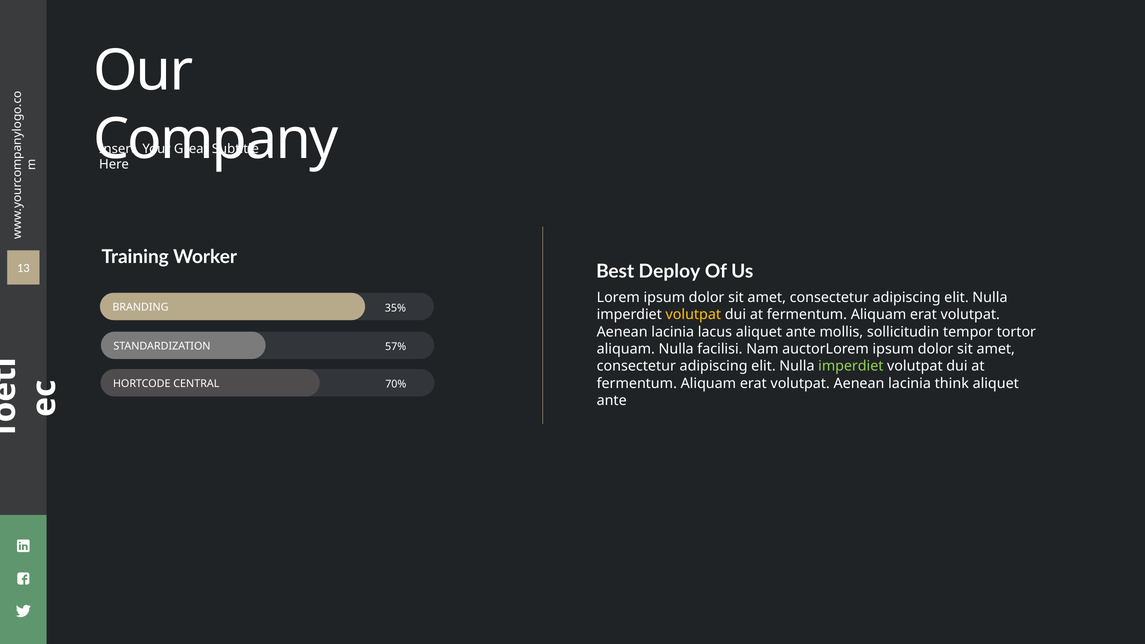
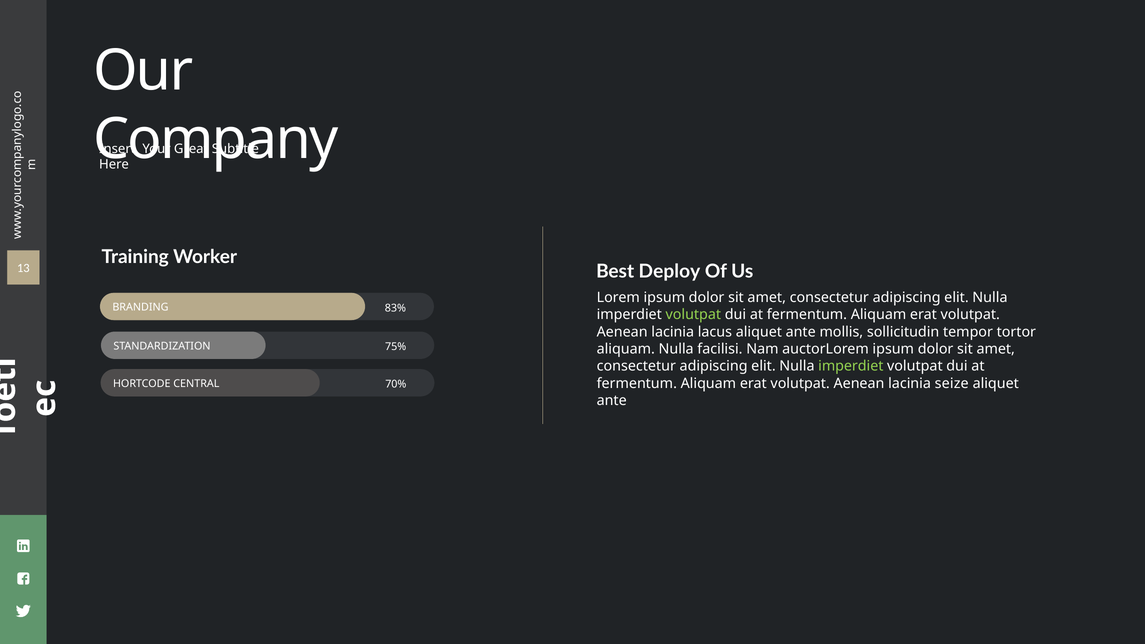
35%: 35% -> 83% (395, 308)
volutpat colour: yellow -> light green (693, 315)
57%: 57% -> 75% (396, 347)
think: think -> seize (952, 383)
